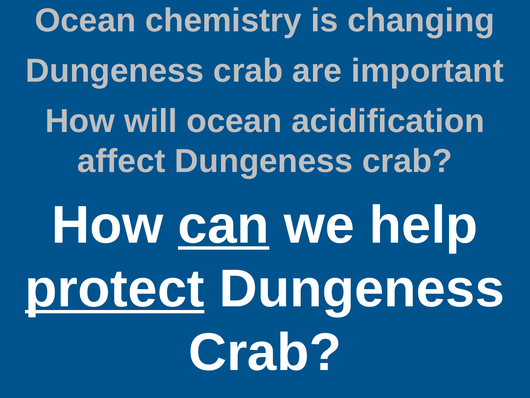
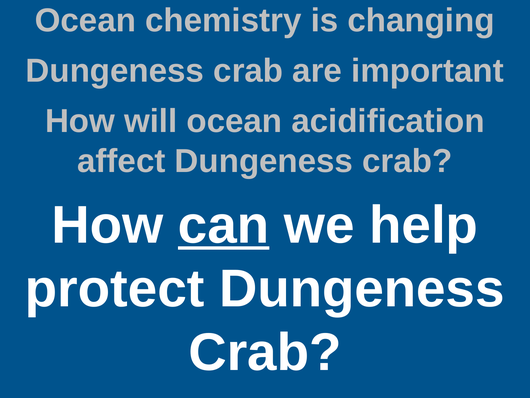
protect underline: present -> none (115, 289)
